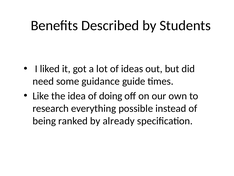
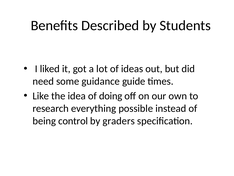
ranked: ranked -> control (73, 121)
already: already -> graders (119, 121)
